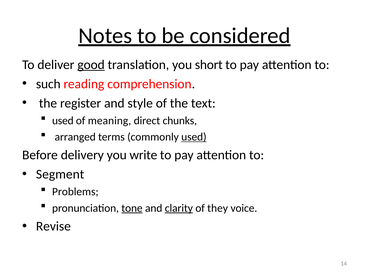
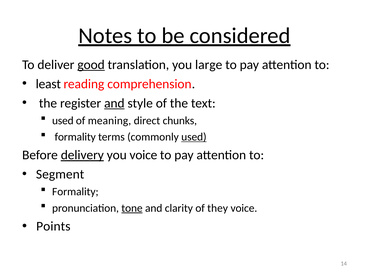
short: short -> large (209, 65)
such: such -> least (48, 84)
and underline: none -> present (114, 103)
arranged: arranged -> formality (75, 137)
delivery underline: none -> present (82, 155)
you write: write -> voice (143, 155)
Problems: Problems -> Formality (75, 192)
clarity underline: present -> none (179, 209)
Revise: Revise -> Points (53, 227)
